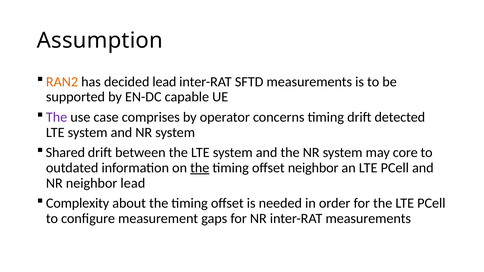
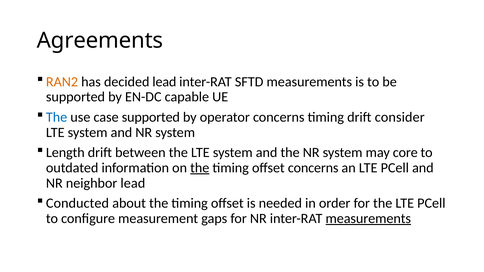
Assumption: Assumption -> Agreements (100, 41)
The colour: purple -> blue (57, 117)
case comprises: comprises -> supported (151, 117)
detected: detected -> consider (400, 117)
Shared: Shared -> Length (65, 153)
offset neighbor: neighbor -> concerns (313, 168)
Complexity: Complexity -> Conducted (77, 203)
measurements underline: none -> present (368, 219)
